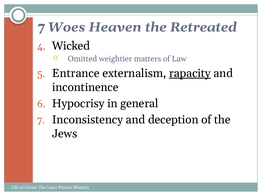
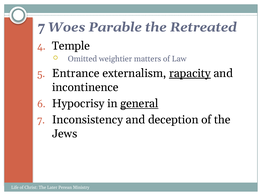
Heaven: Heaven -> Parable (115, 27)
Wicked: Wicked -> Temple (71, 46)
general underline: none -> present (139, 104)
